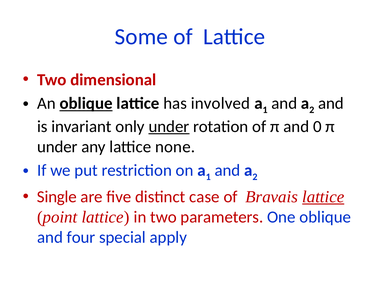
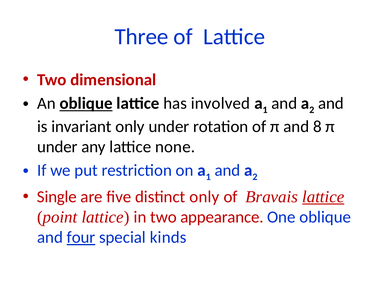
Some: Some -> Three (142, 37)
under underline: present -> none (169, 126)
0: 0 -> 8 (317, 126)
distinct case: case -> only (204, 197)
parameters: parameters -> appearance (222, 217)
four underline: none -> present (81, 237)
apply: apply -> kinds (168, 237)
